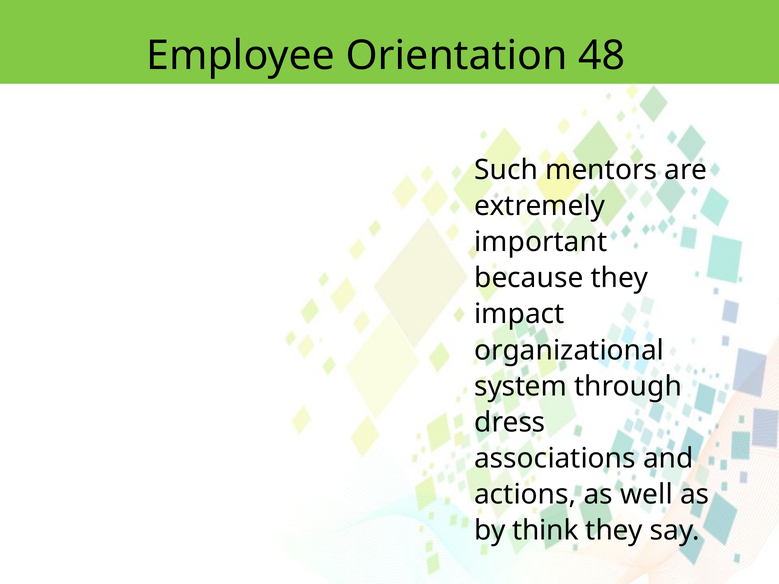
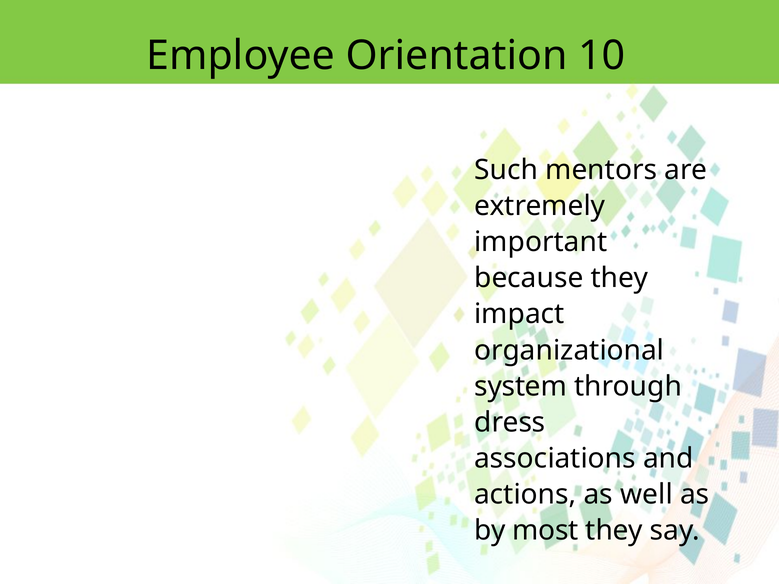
48: 48 -> 10 (602, 56)
think: think -> most (546, 531)
